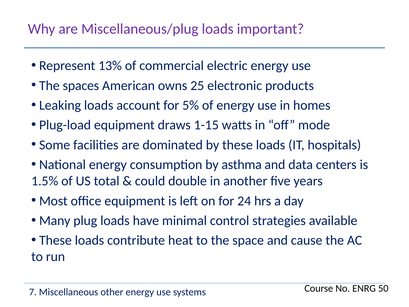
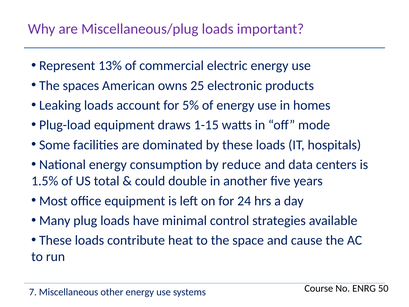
asthma: asthma -> reduce (241, 165)
